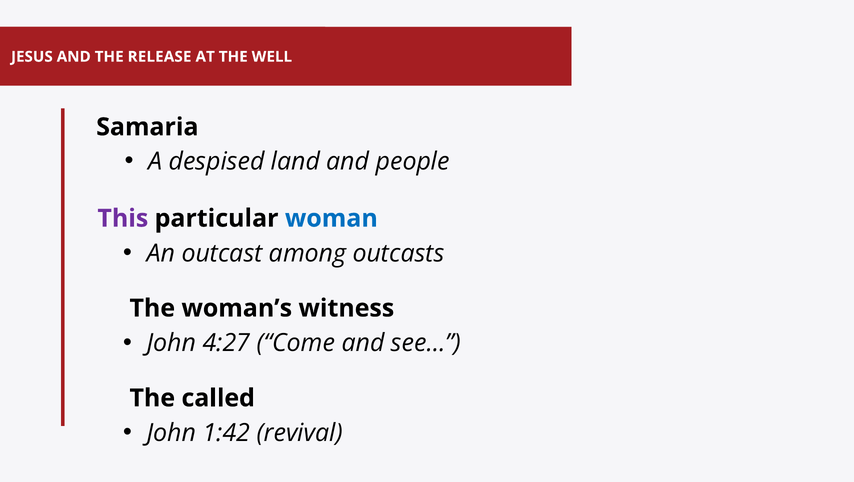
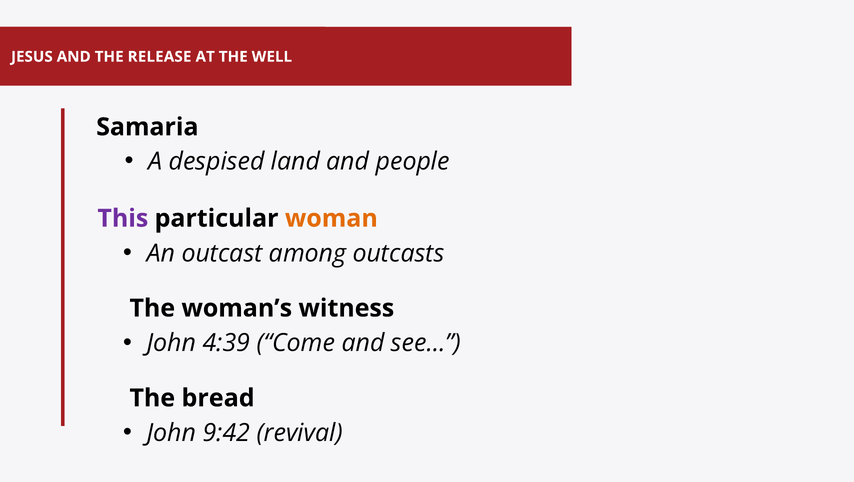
woman colour: blue -> orange (331, 218)
4:27: 4:27 -> 4:39 (226, 343)
called: called -> bread (218, 398)
1:42: 1:42 -> 9:42 (226, 433)
